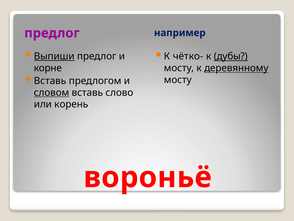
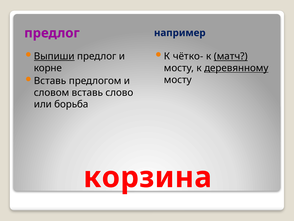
дубы: дубы -> матч (231, 56)
словом underline: present -> none (52, 92)
корень: корень -> борьба (71, 104)
вороньё: вороньё -> корзина (148, 177)
